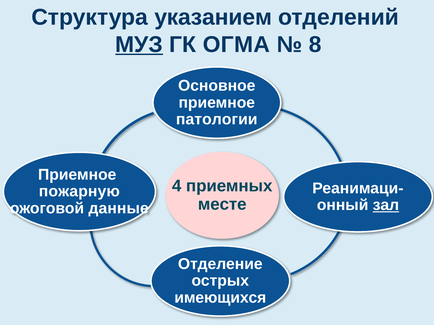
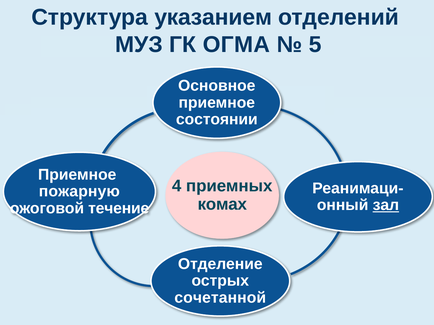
МУЗ underline: present -> none (139, 45)
8: 8 -> 5 (315, 45)
патологии: патологии -> состоянии (217, 120)
месте: месте -> комах (222, 205)
данные: данные -> течение (119, 209)
имеющихся: имеющихся -> сочетанной (220, 298)
